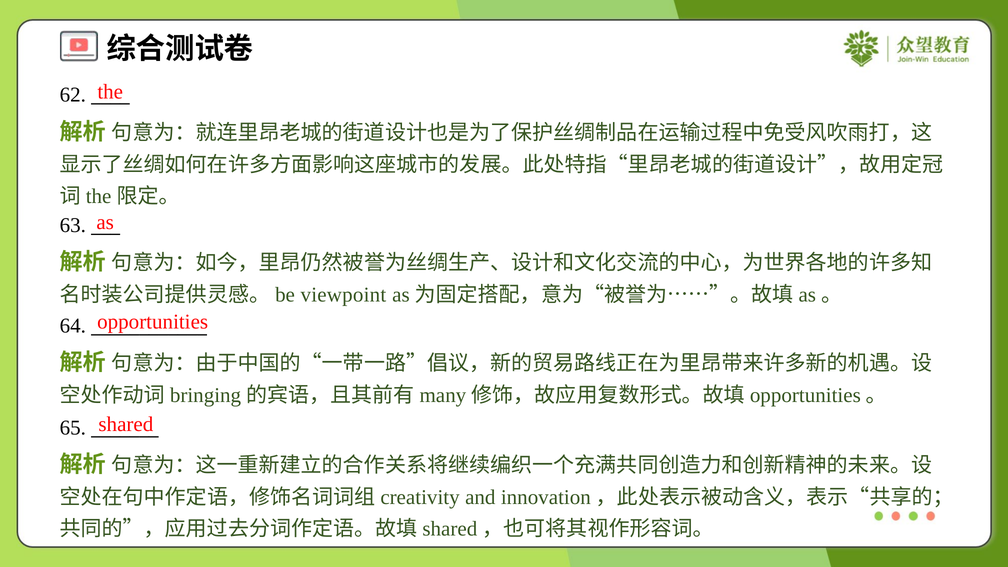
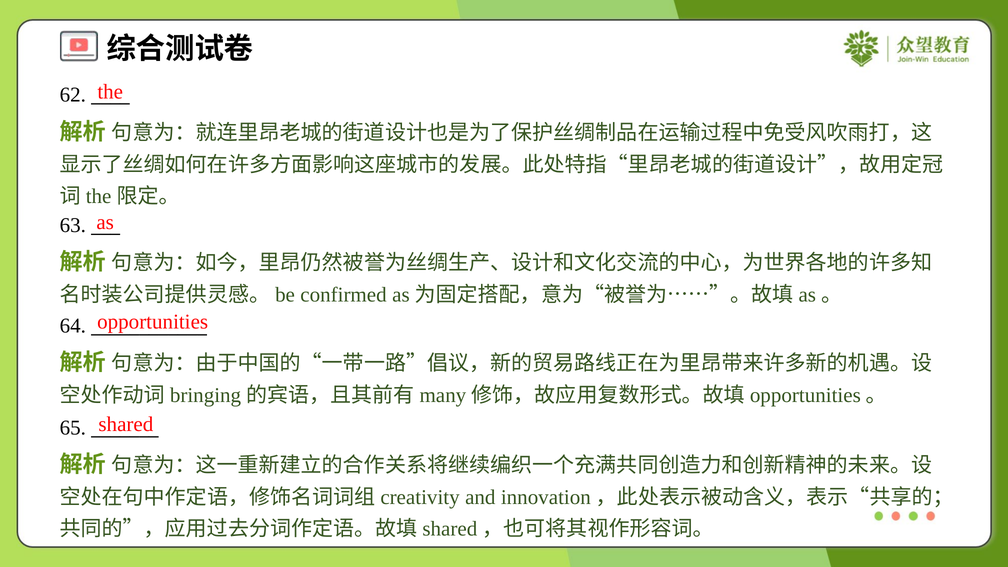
viewpoint: viewpoint -> confirmed (344, 295)
